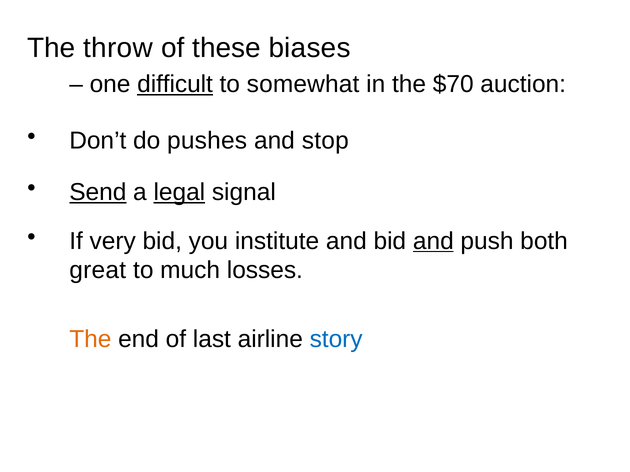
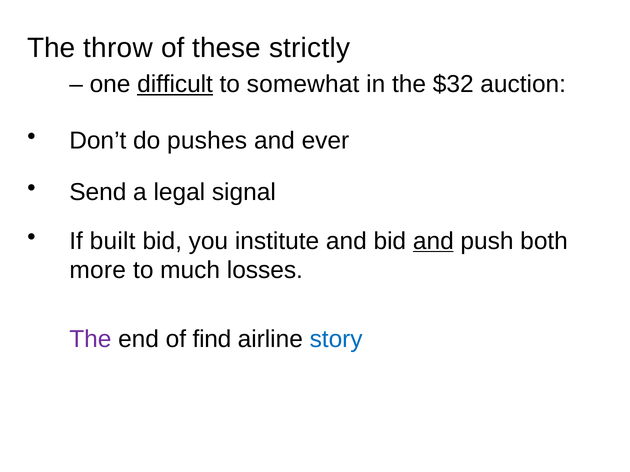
biases: biases -> strictly (310, 48)
$70: $70 -> $32 (453, 84)
stop: stop -> ever (325, 141)
Send underline: present -> none (98, 192)
legal underline: present -> none (179, 192)
very: very -> built (113, 241)
great: great -> more (98, 271)
The colour: orange -> purple (90, 339)
last: last -> find (212, 339)
